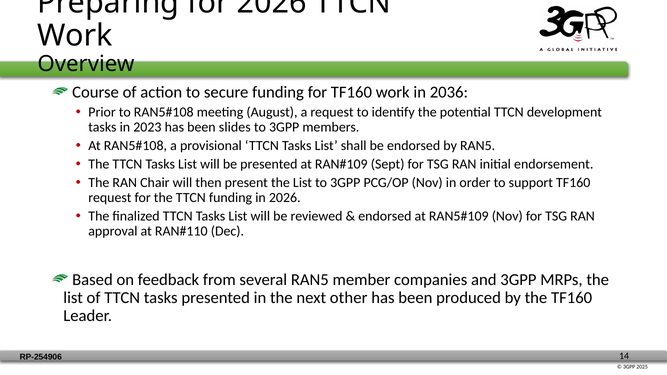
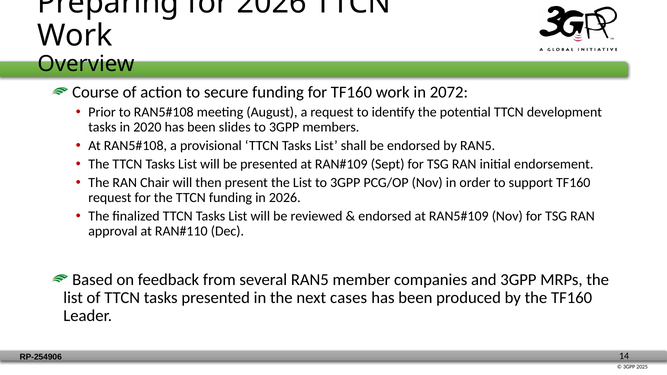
2036: 2036 -> 2072 (449, 92)
2023: 2023 -> 2020 (147, 127)
other: other -> cases (349, 298)
